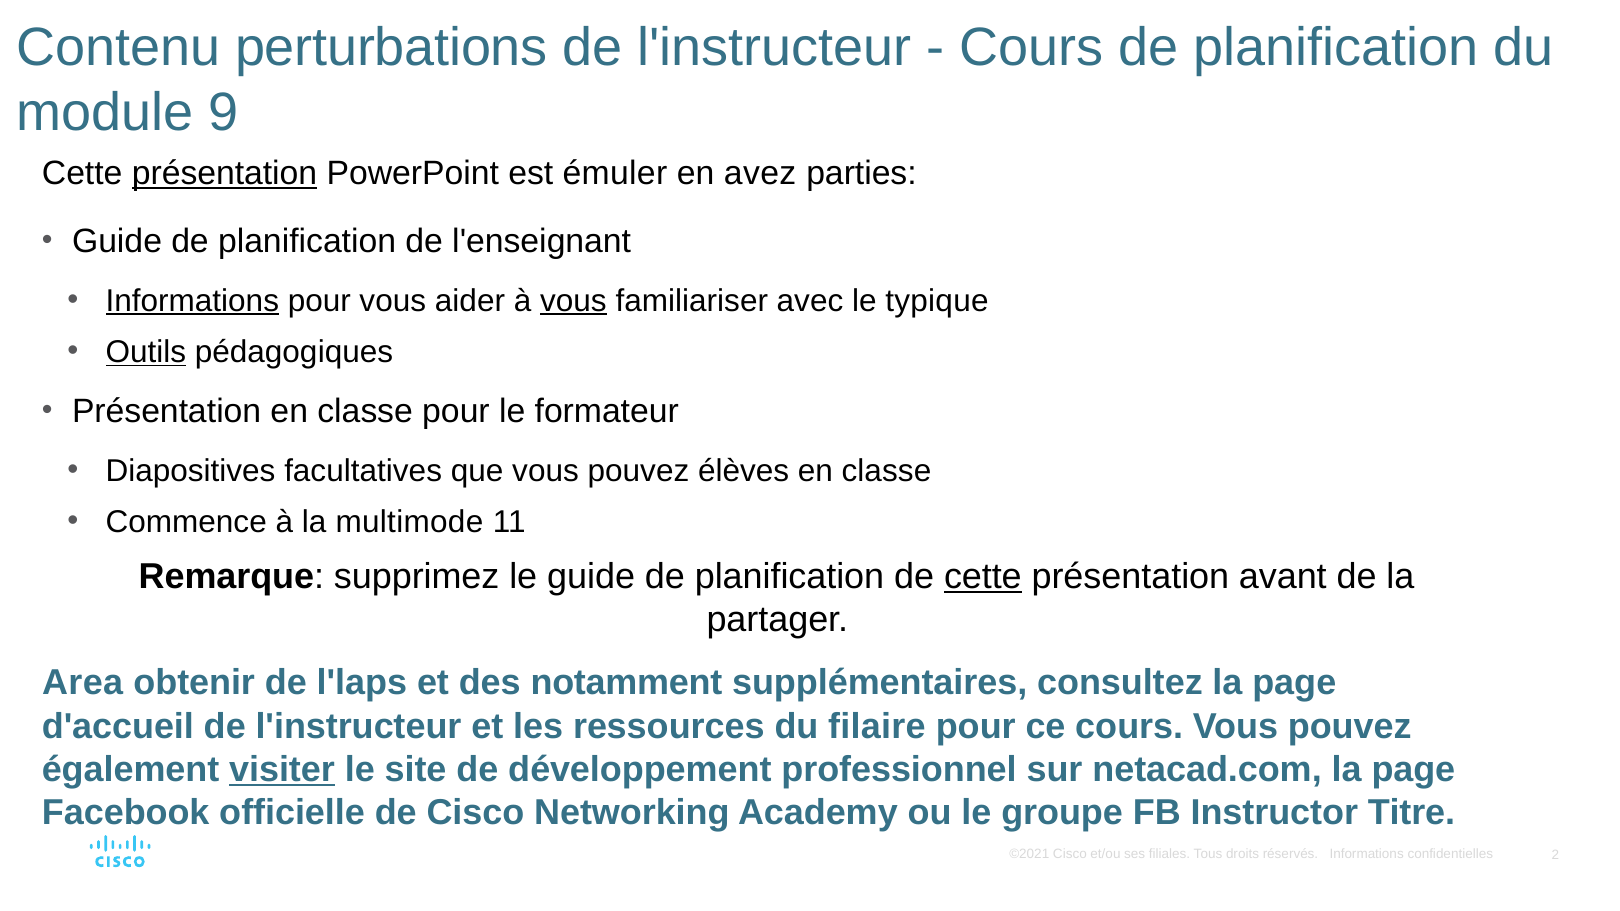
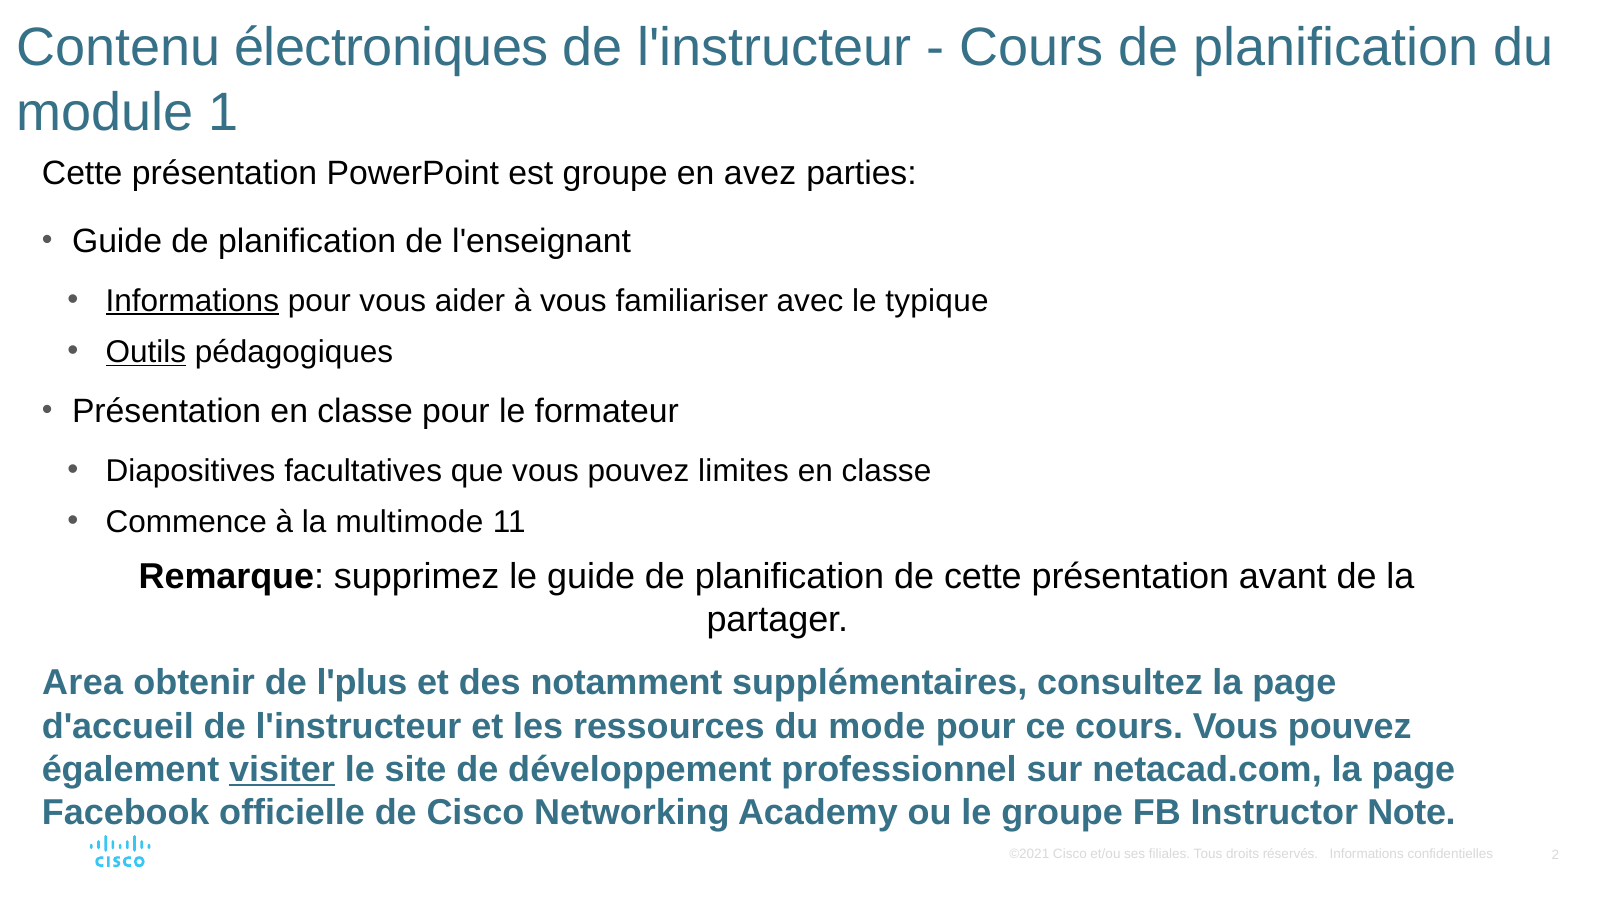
perturbations: perturbations -> électroniques (392, 47)
9: 9 -> 1 (223, 112)
présentation underline: present -> none (225, 174)
est émuler: émuler -> groupe (615, 174)
vous underline: present -> none (573, 301)
élèves: élèves -> limites (744, 471)
cette underline: present -> none (983, 577)
l'laps: l'laps -> l'plus (362, 683)
filaire: filaire -> mode (877, 726)
Titre: Titre -> Note (1411, 813)
